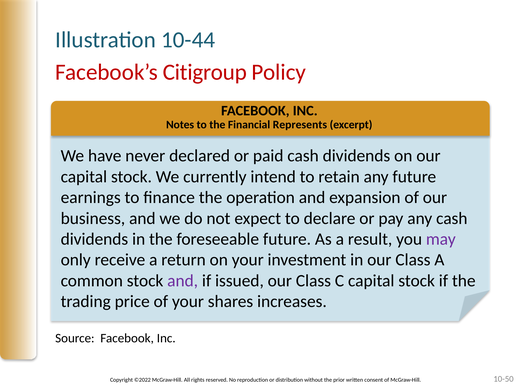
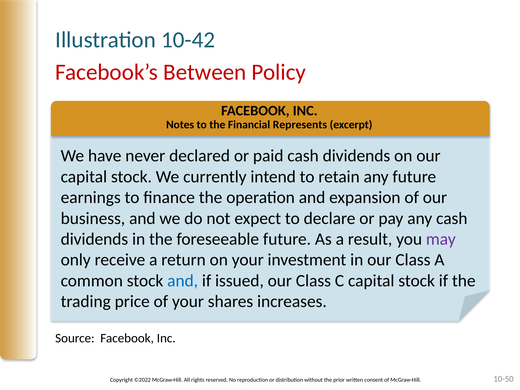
10-44: 10-44 -> 10-42 (188, 40)
Citigroup: Citigroup -> Between (205, 72)
and colour: purple -> blue (183, 281)
